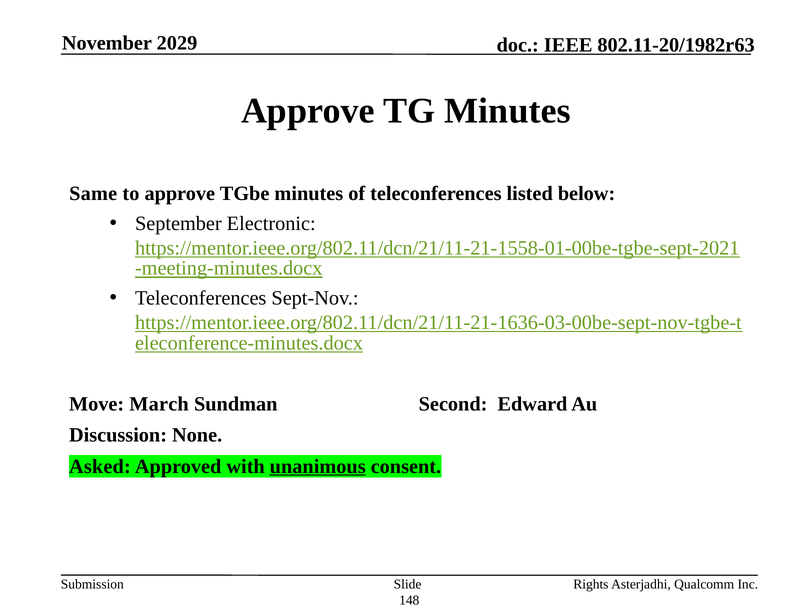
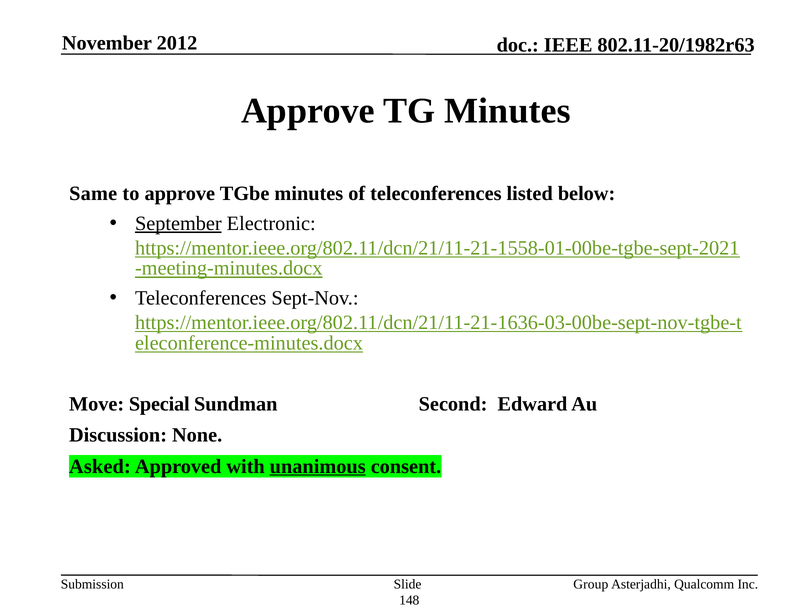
2029: 2029 -> 2012 (177, 43)
September underline: none -> present (178, 224)
March: March -> Special (159, 404)
Rights: Rights -> Group (591, 584)
